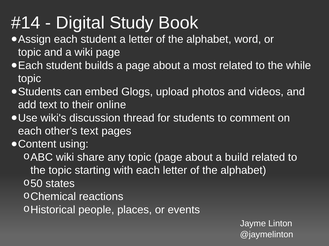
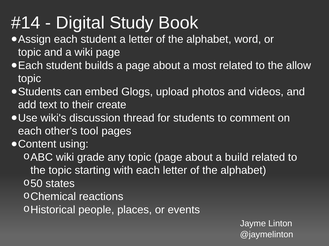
while: while -> allow (299, 66)
online: online -> create (111, 105)
other's text: text -> tool (89, 131)
share: share -> grade (91, 158)
